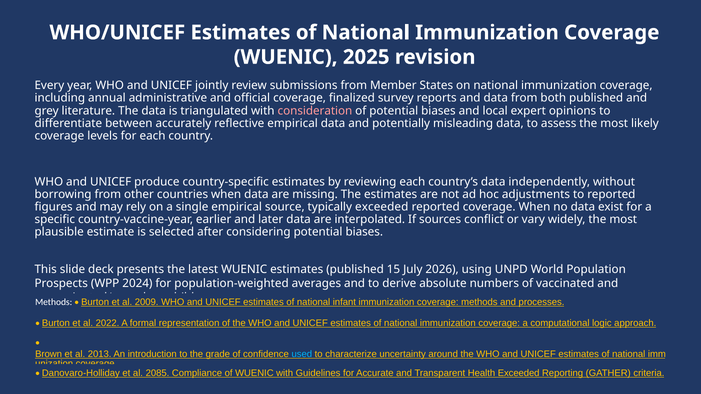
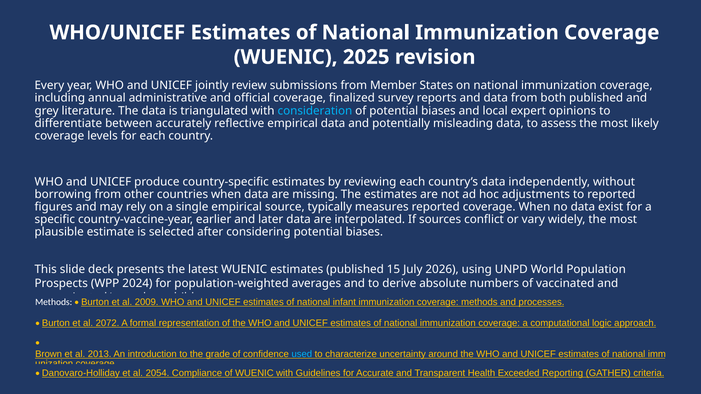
consideration colour: pink -> light blue (315, 111)
typically exceeded: exceeded -> measures (382, 207)
2022: 2022 -> 2072 (108, 323)
2085: 2085 -> 2054 (157, 373)
